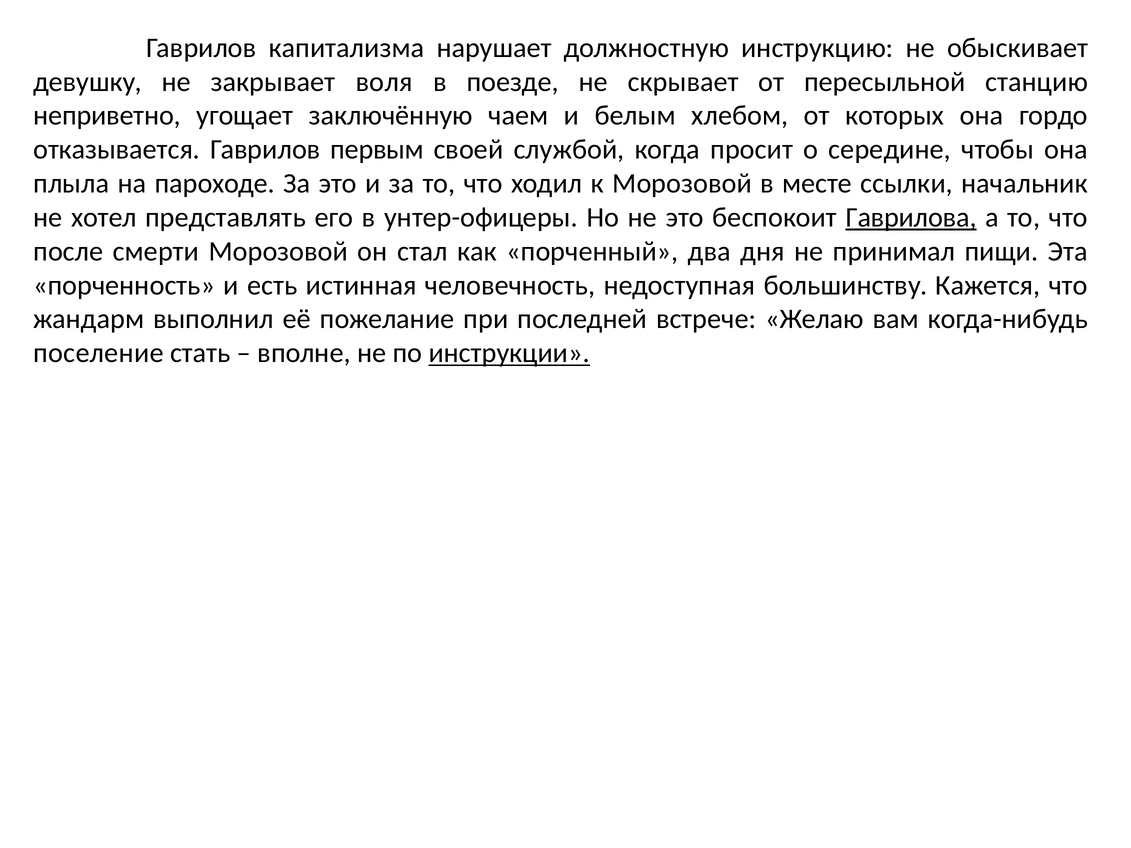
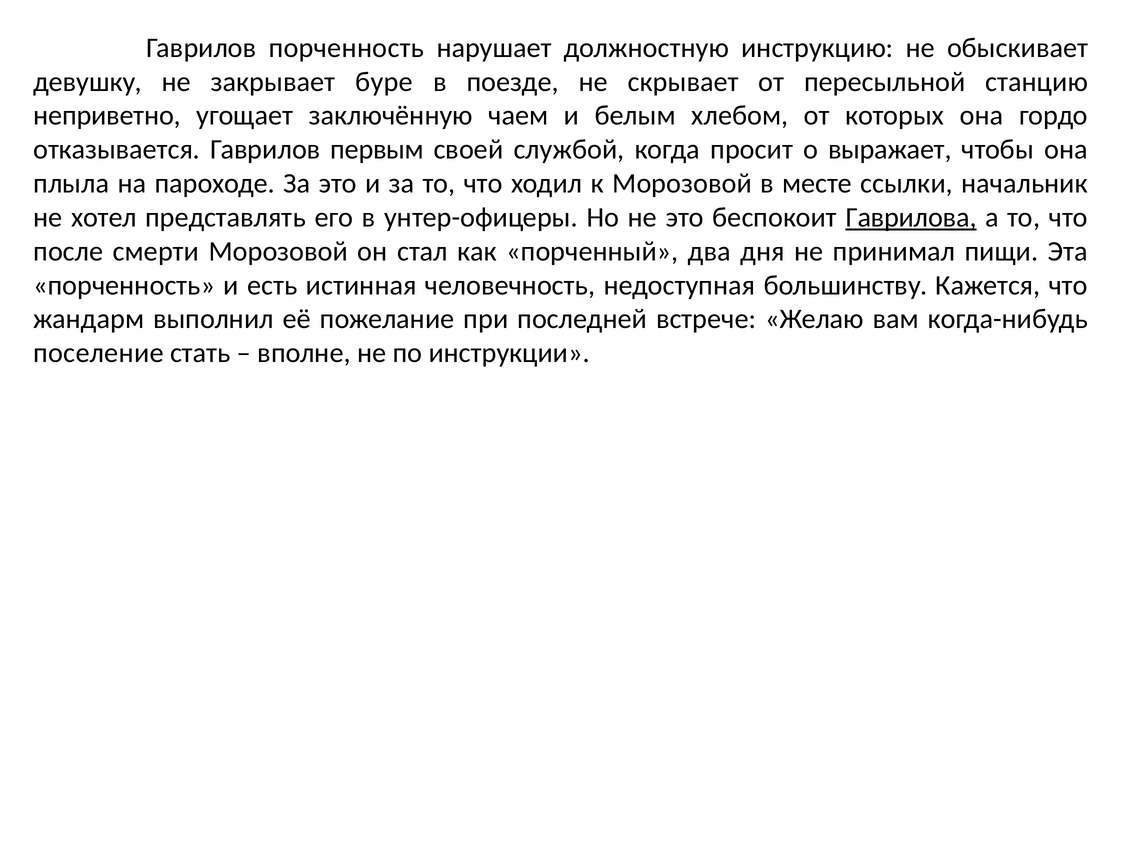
Гаврилов капитализма: капитализма -> порченность (346, 48)
воля: воля -> буре (384, 82)
середине: середине -> выражает (890, 150)
инструкции underline: present -> none (509, 353)
